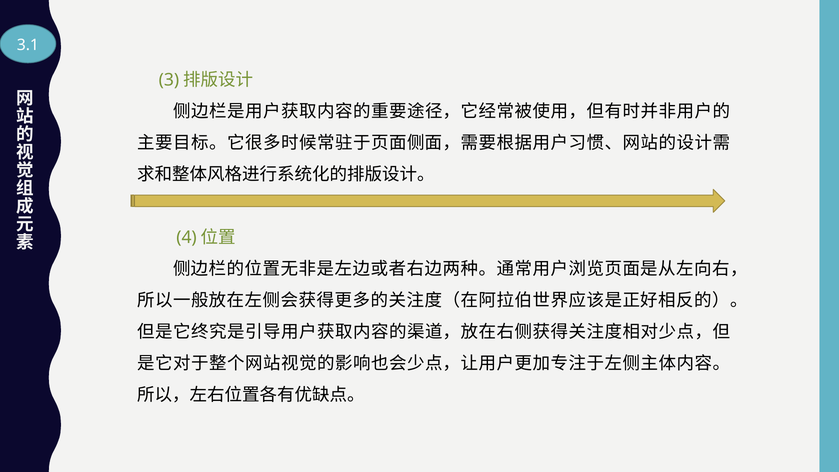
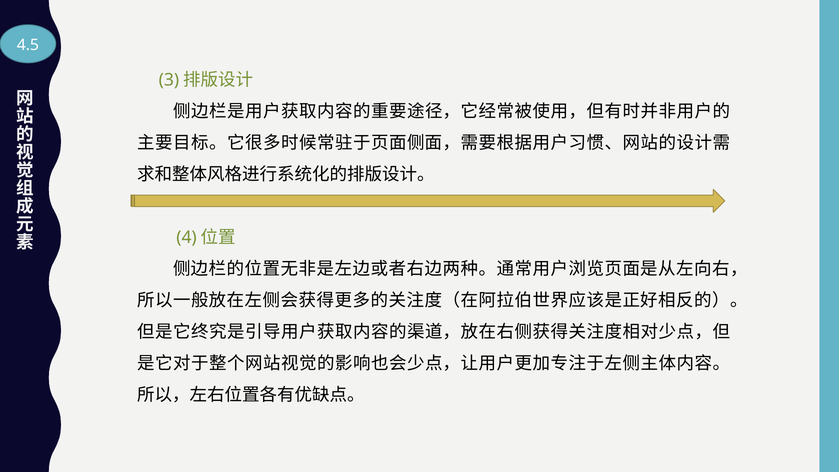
3.1: 3.1 -> 4.5 (28, 45)
